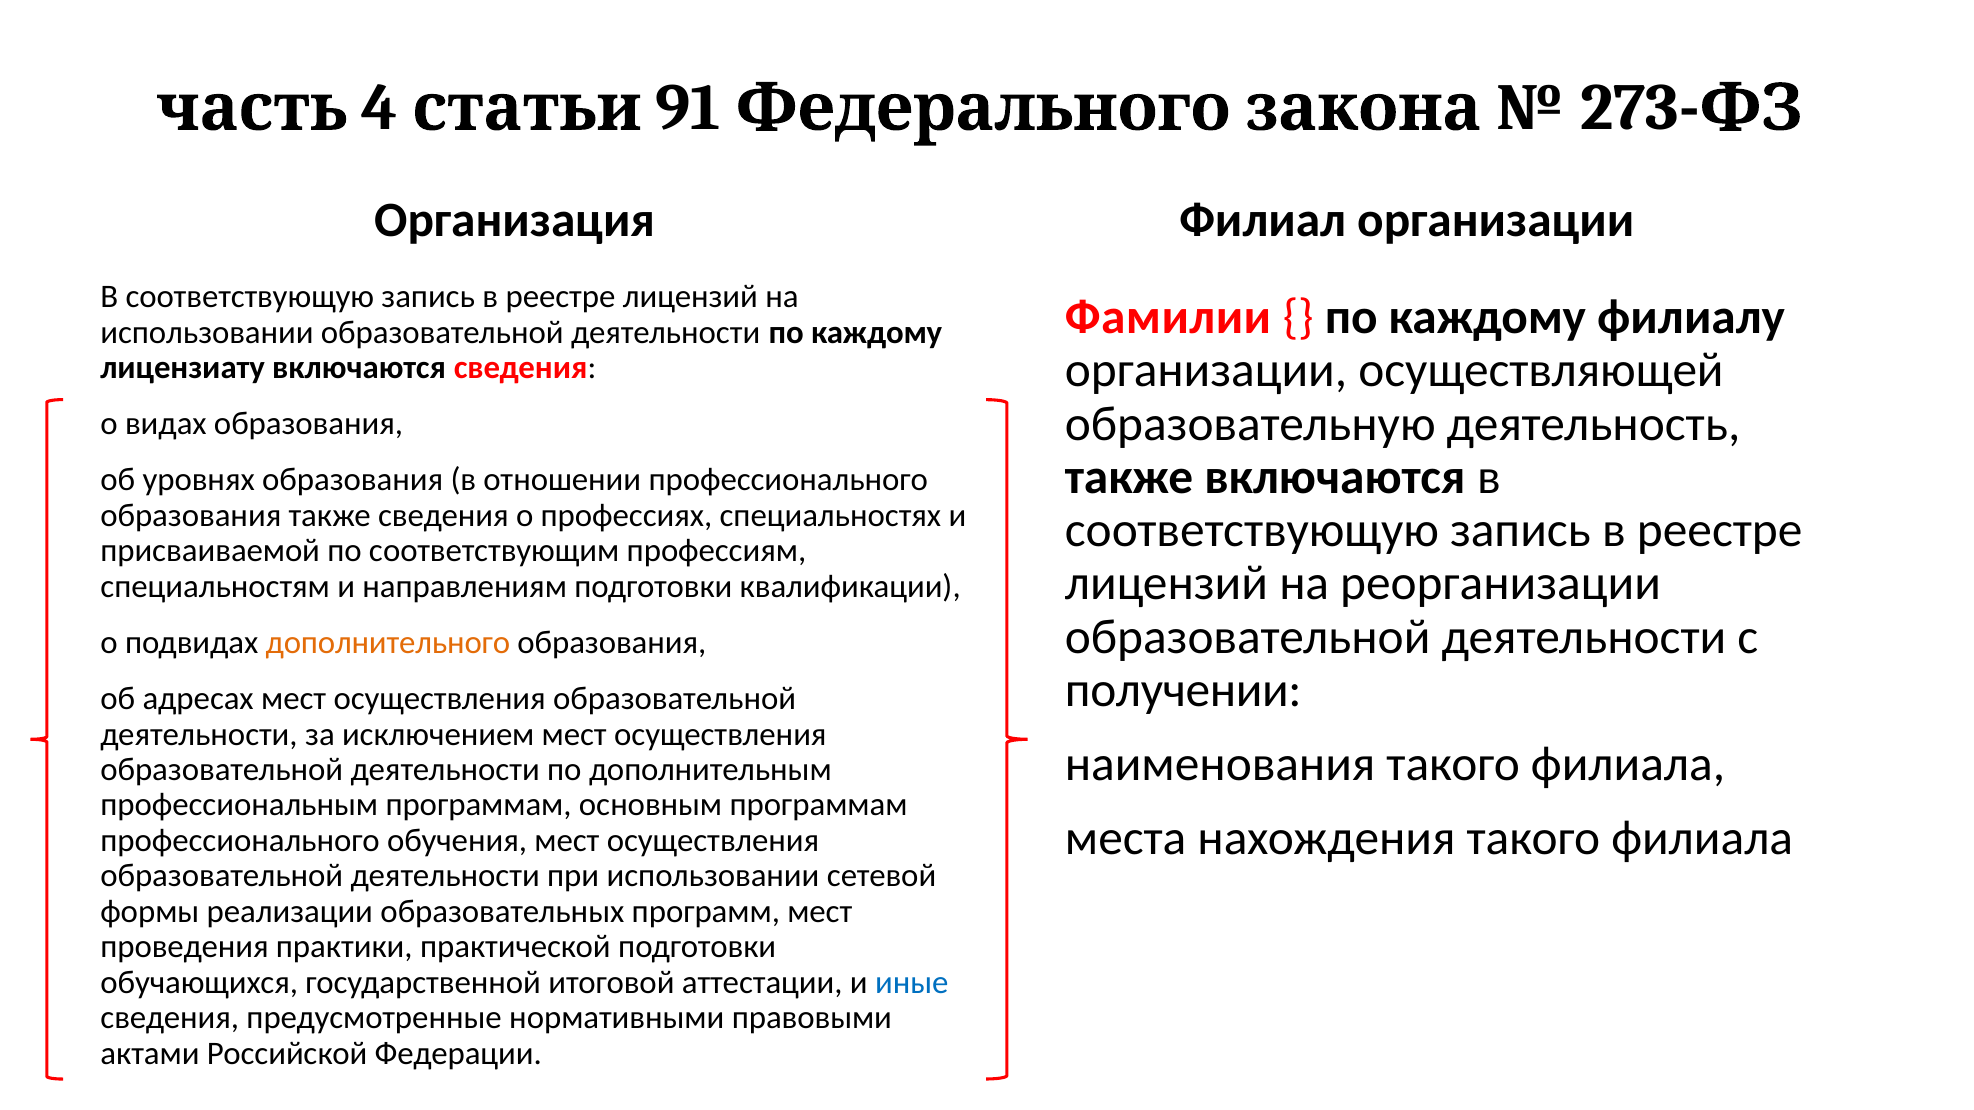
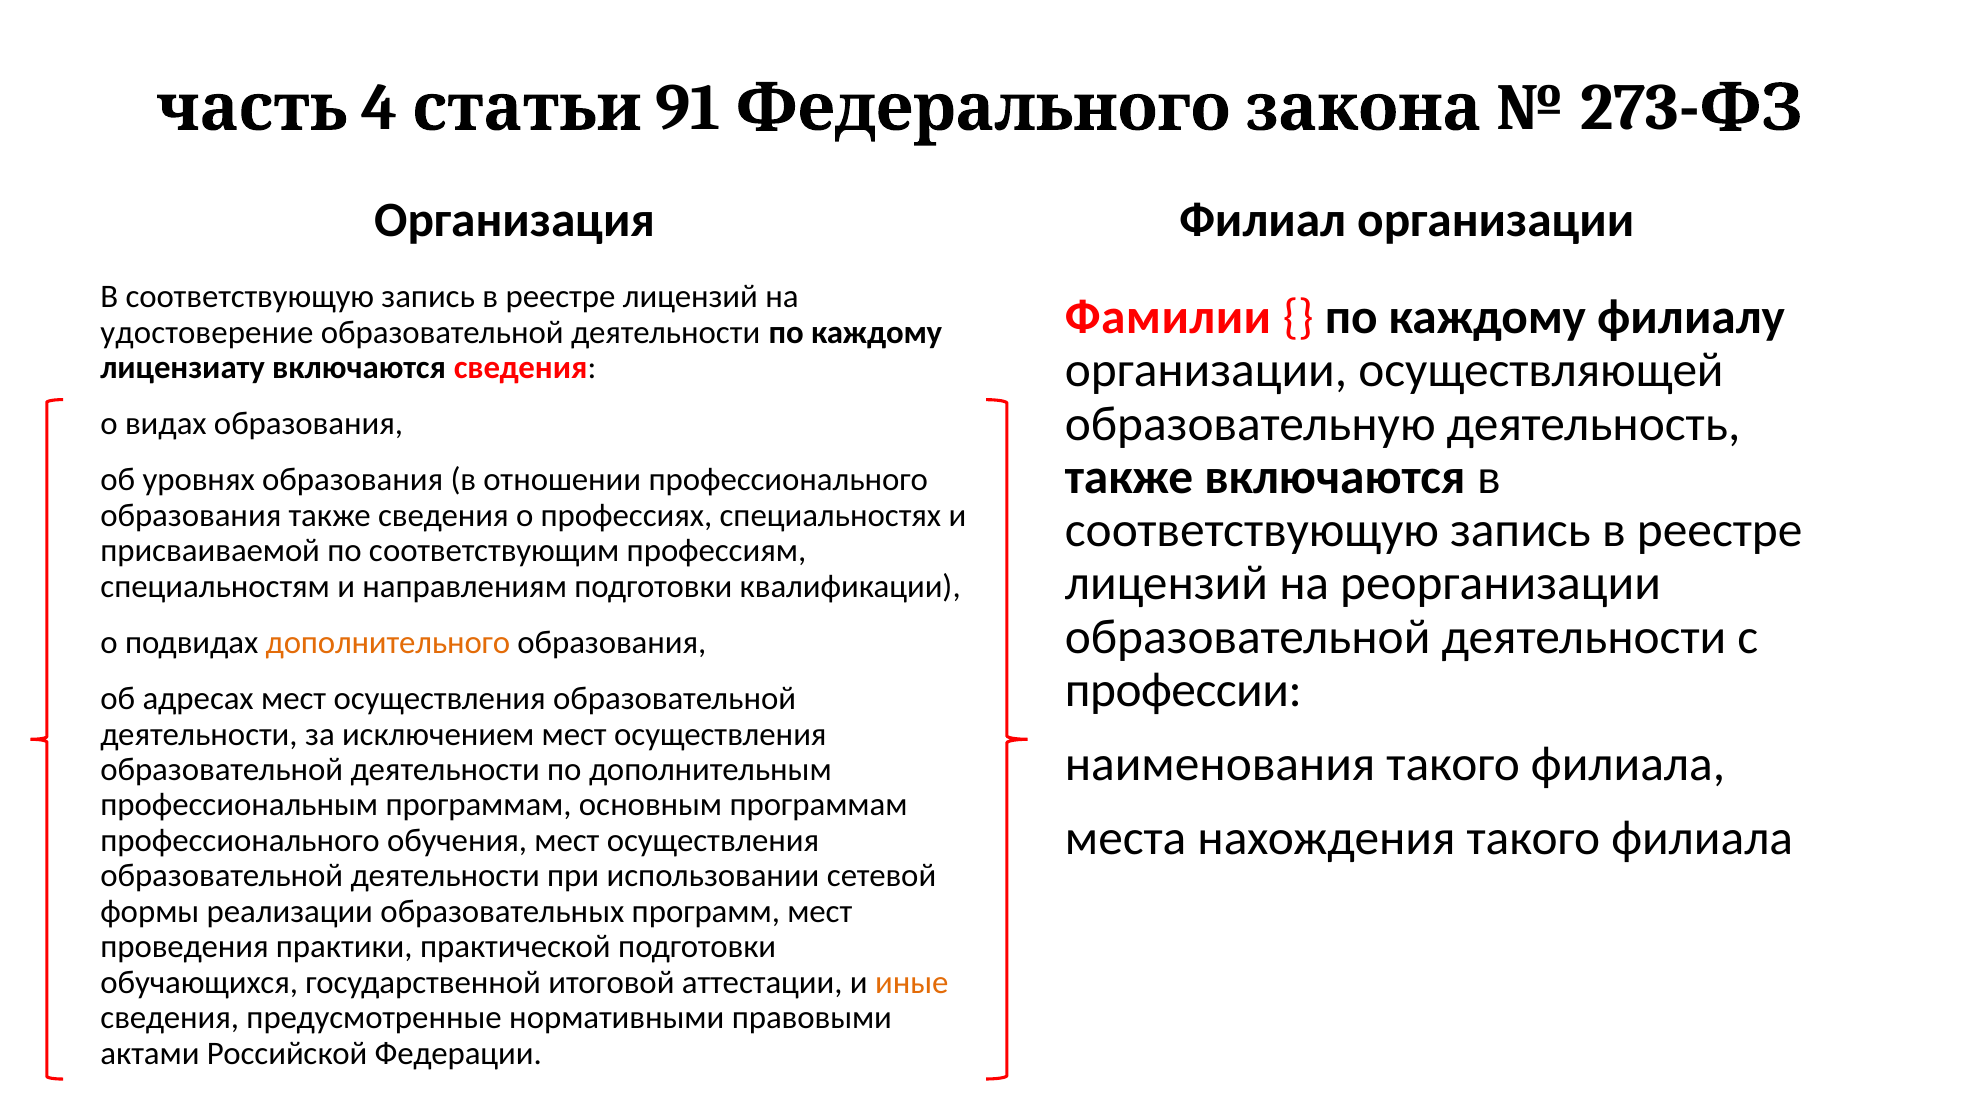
использовании: использовании -> удостоверение (207, 333)
получении: получении -> профессии (1183, 690)
иные colour: blue -> orange (912, 983)
